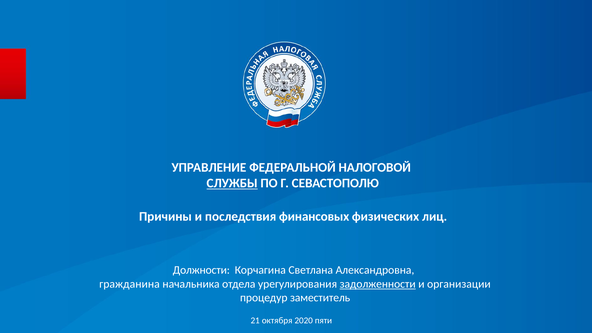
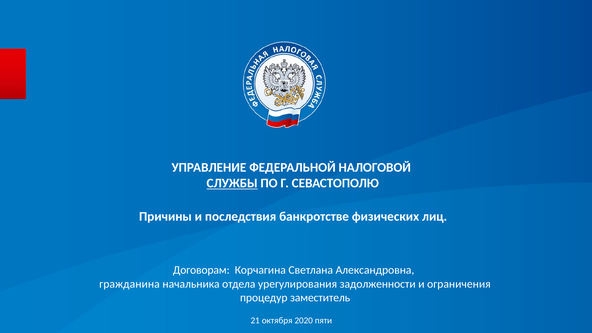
финансовых: финансовых -> банкротстве (314, 217)
Должности: Должности -> Договорам (201, 270)
задолженности underline: present -> none (378, 284)
организации: организации -> ограничения (459, 284)
